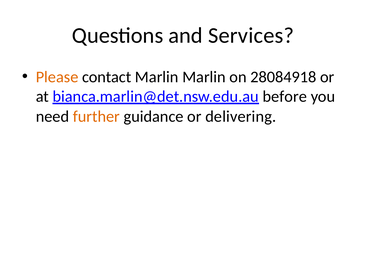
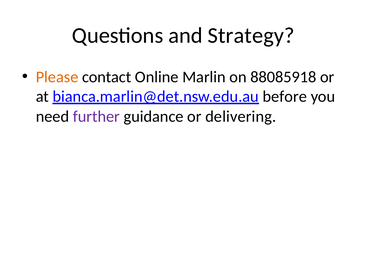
Services: Services -> Strategy (251, 36)
contact Marlin: Marlin -> Online (157, 77)
28084918: 28084918 -> 88085918 (283, 77)
further colour: orange -> purple (96, 117)
